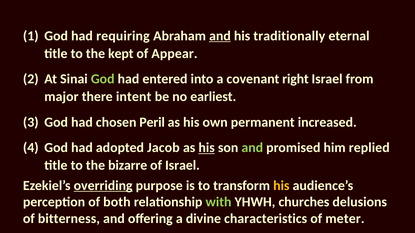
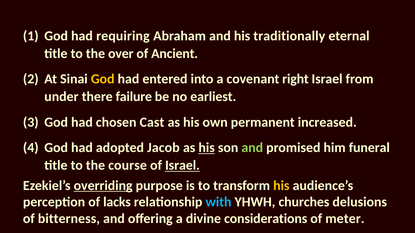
and underline: present -> none (220, 36)
kept: kept -> over (121, 54)
Appear: Appear -> Ancient (175, 54)
God colour: light green -> yellow (103, 79)
major: major -> under (61, 97)
intent: intent -> failure (134, 97)
Peril: Peril -> Cast (152, 122)
replied: replied -> funeral (369, 148)
bizarre: bizarre -> course (128, 166)
Israel underline: none -> present (182, 166)
both: both -> lacks (117, 202)
with colour: light green -> light blue (219, 202)
characteristics: characteristics -> considerations (266, 219)
